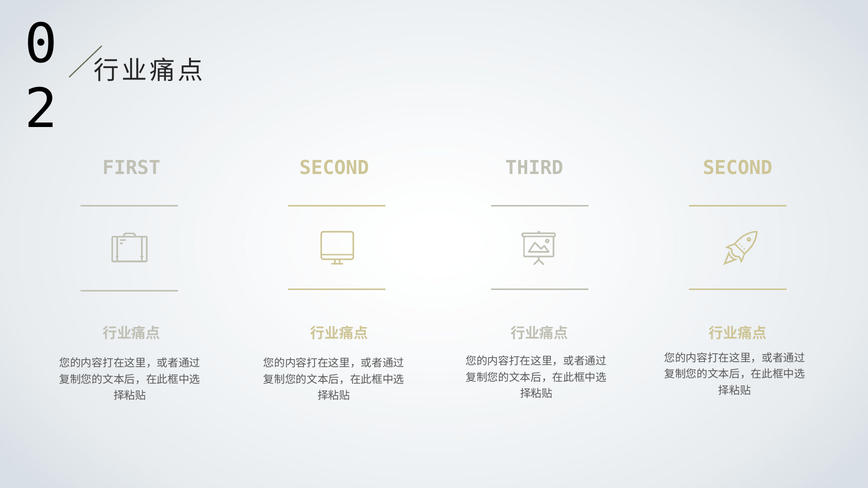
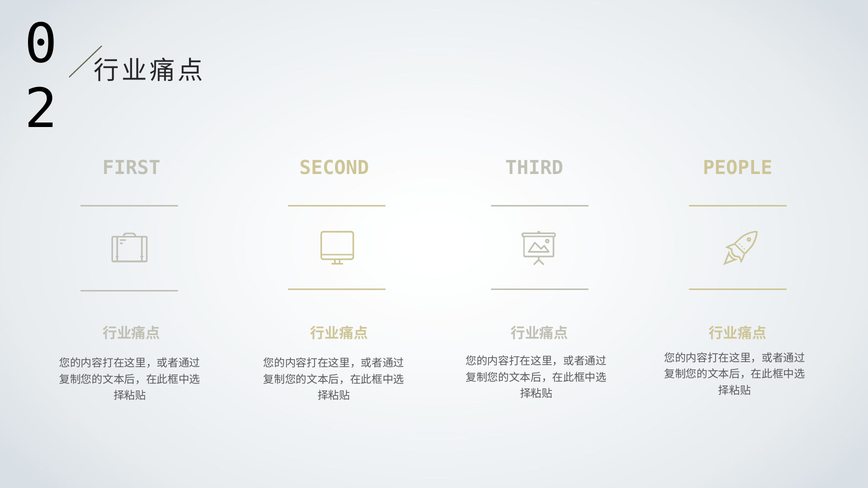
SECOND: SECOND -> PEOPLE (738, 168)
